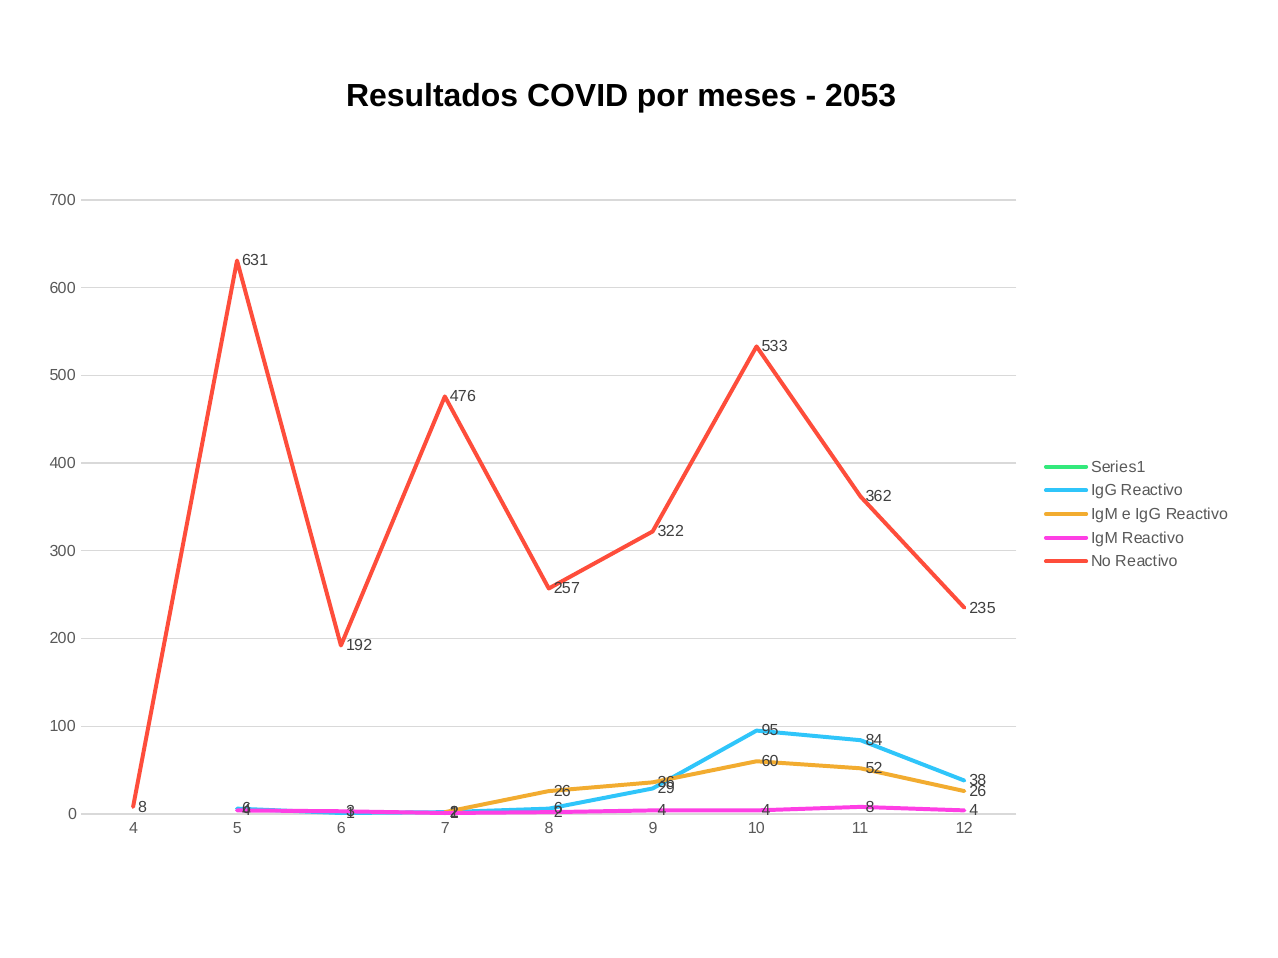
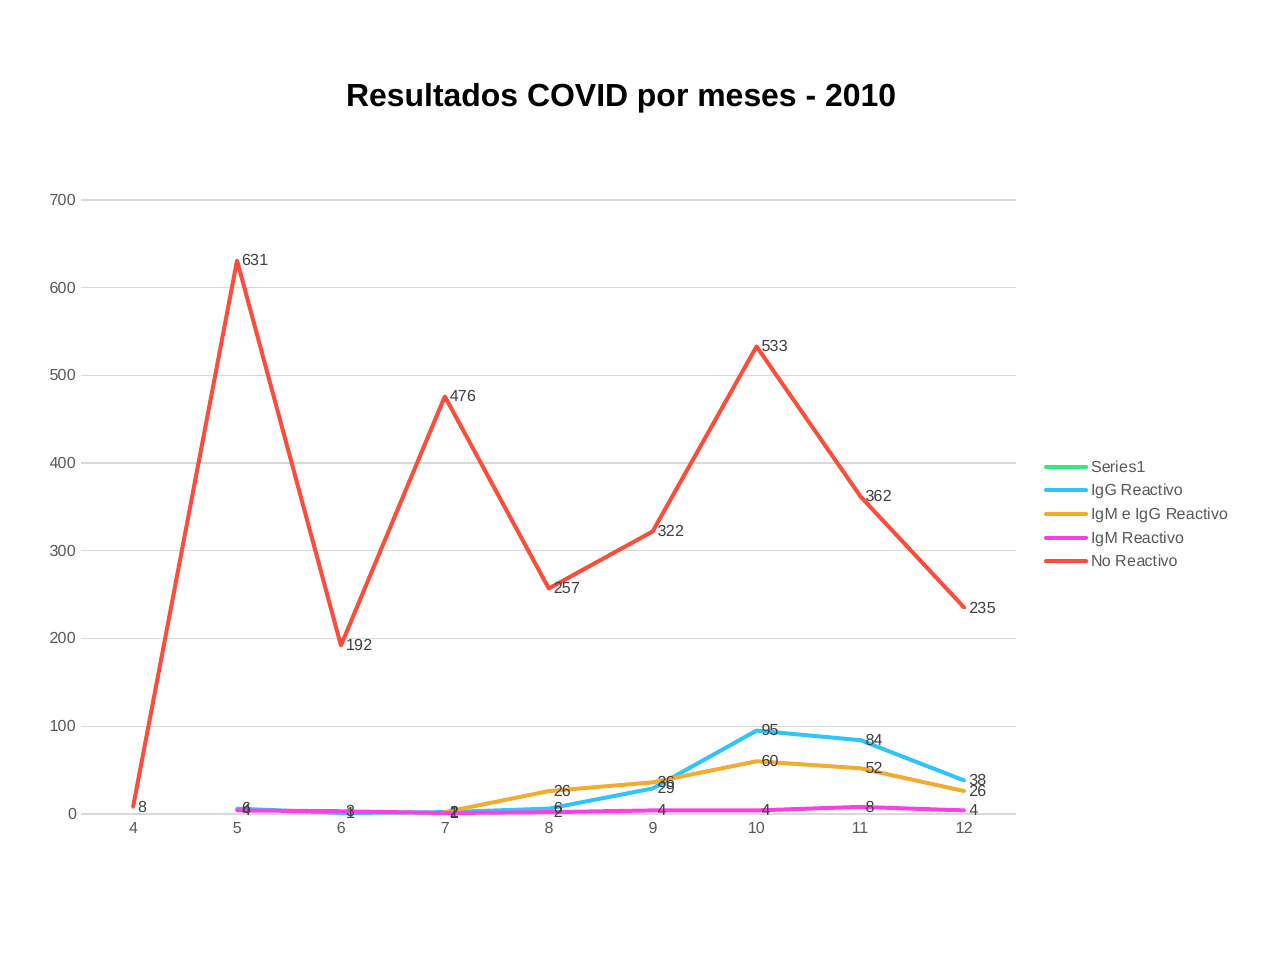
2053: 2053 -> 2010 (861, 96)
